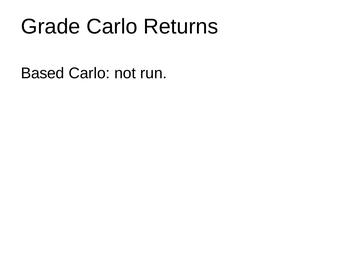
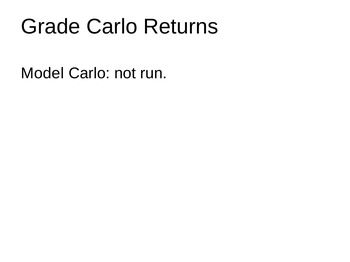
Based: Based -> Model (42, 73)
